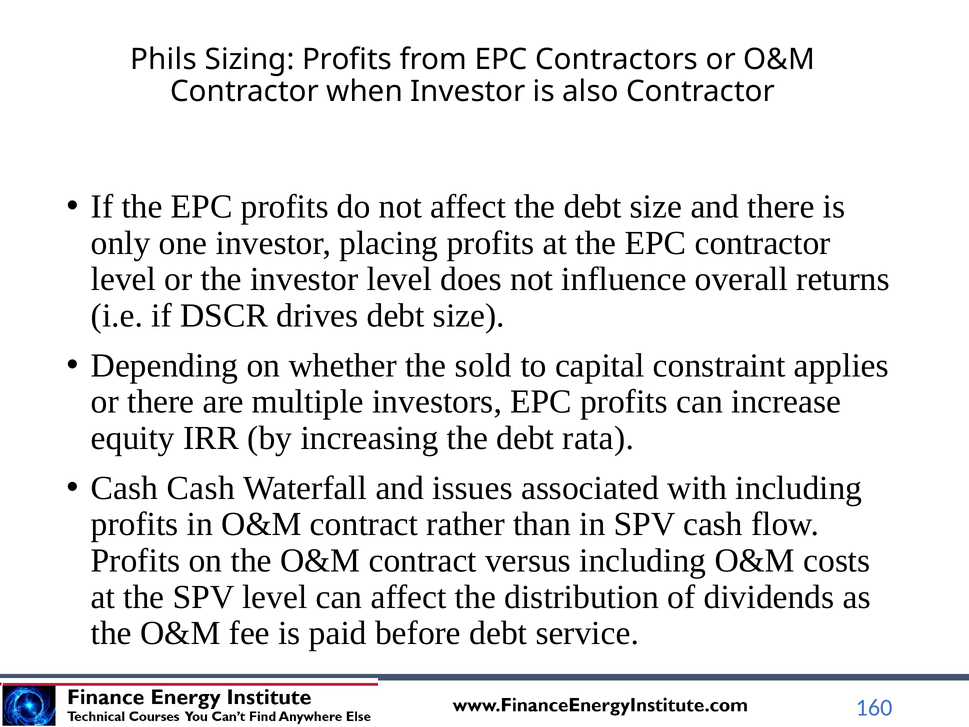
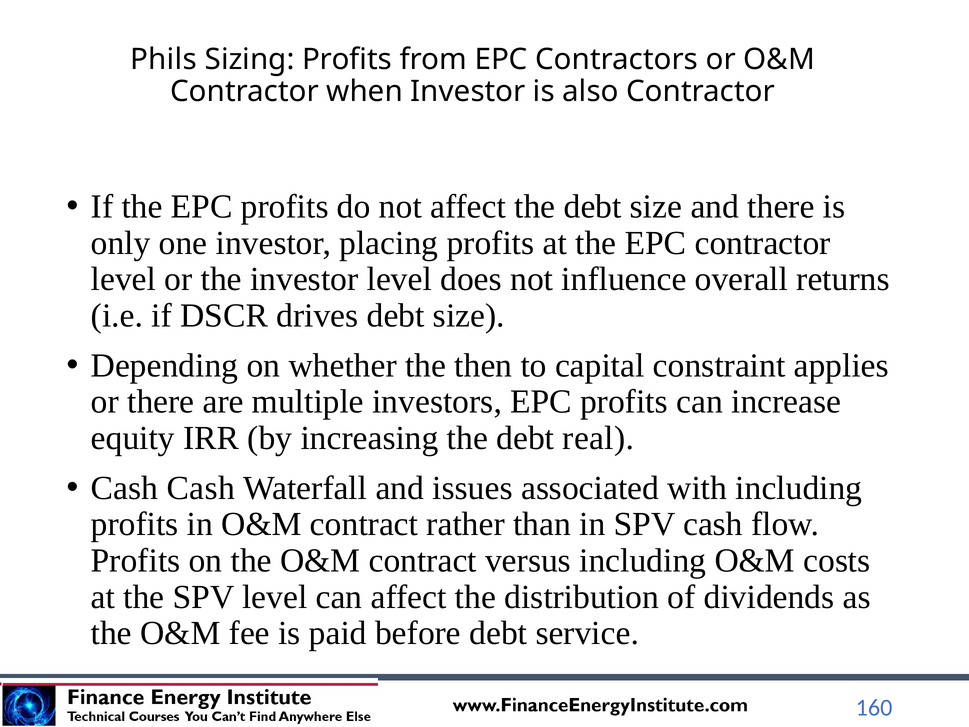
sold: sold -> then (483, 365)
rata: rata -> real (598, 438)
